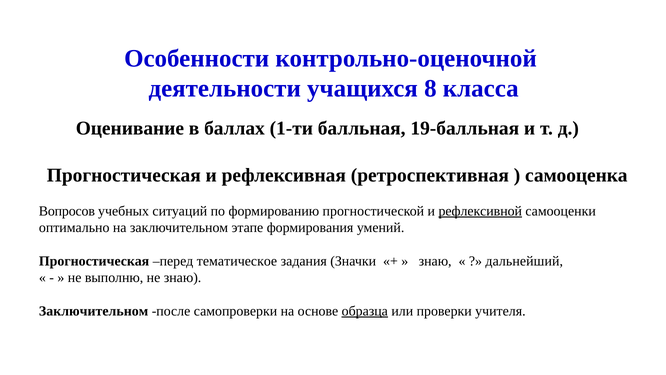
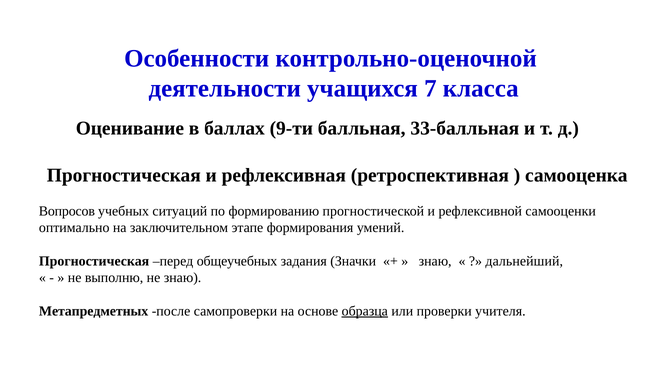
8: 8 -> 7 (430, 88)
1-ти: 1-ти -> 9-ти (291, 128)
19-балльная: 19-балльная -> 33-балльная (465, 128)
рефлексивной underline: present -> none (480, 211)
тематическое: тематическое -> общеучебных (237, 261)
Заключительном: Заключительном -> Метапредметных (94, 311)
